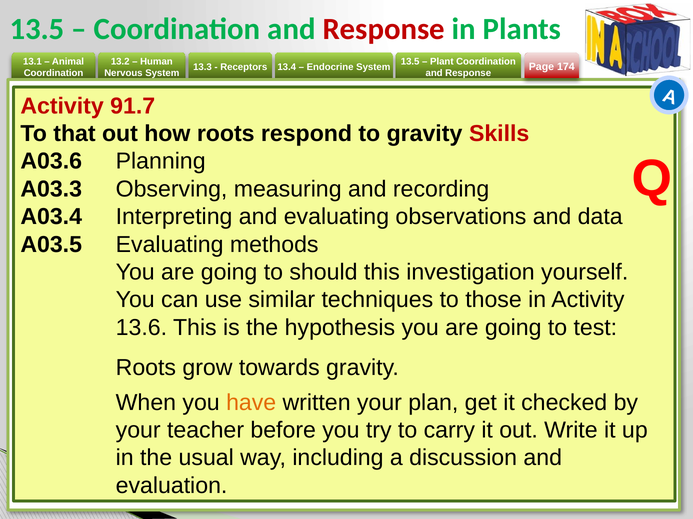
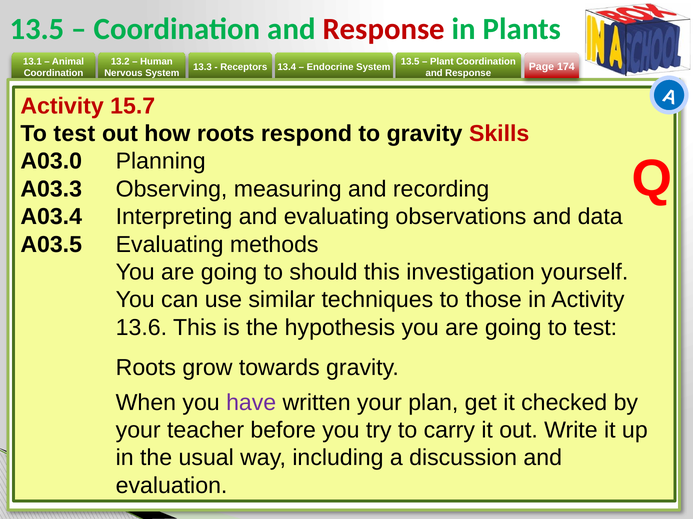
91.7: 91.7 -> 15.7 (133, 106)
that: that -> test (74, 134)
A03.6: A03.6 -> A03.0 (51, 162)
have colour: orange -> purple (251, 403)
